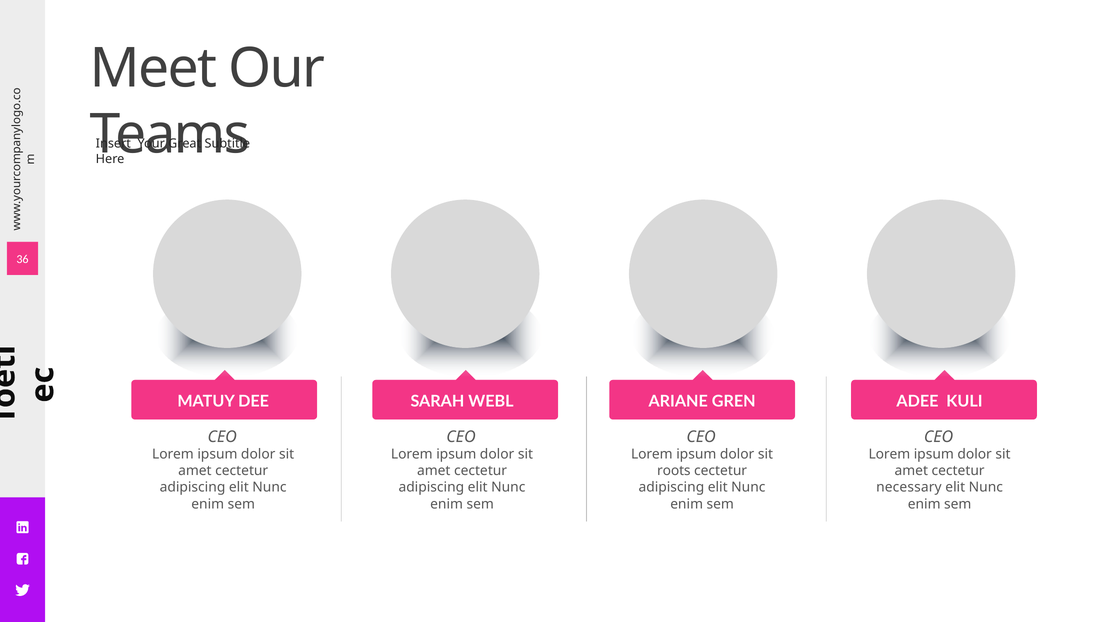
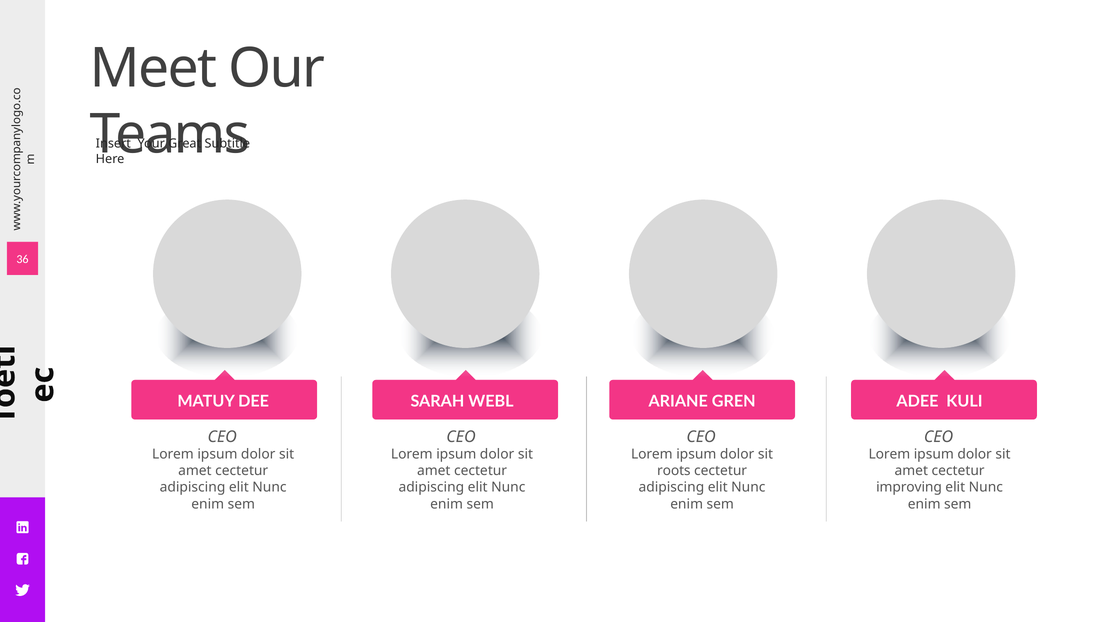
necessary: necessary -> improving (909, 488)
